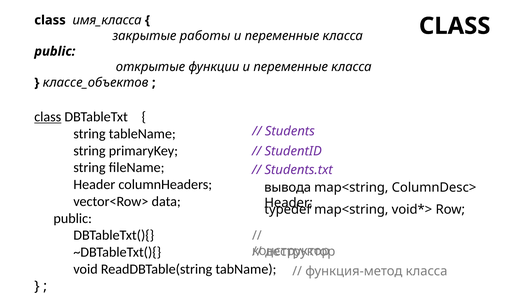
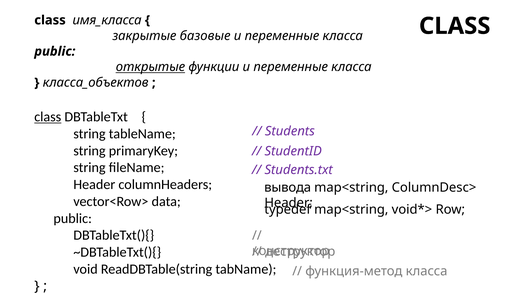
работы: работы -> базовые (205, 36)
открытые underline: none -> present (150, 67)
классе_объектов: классе_объектов -> класса_объектов (96, 83)
